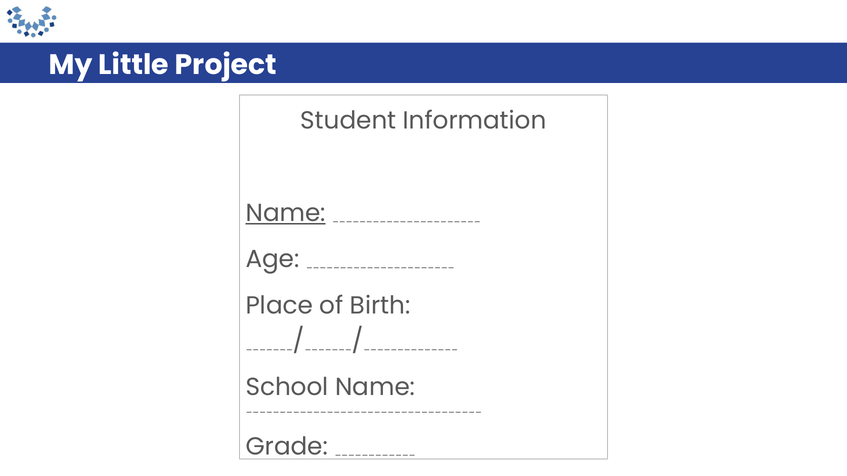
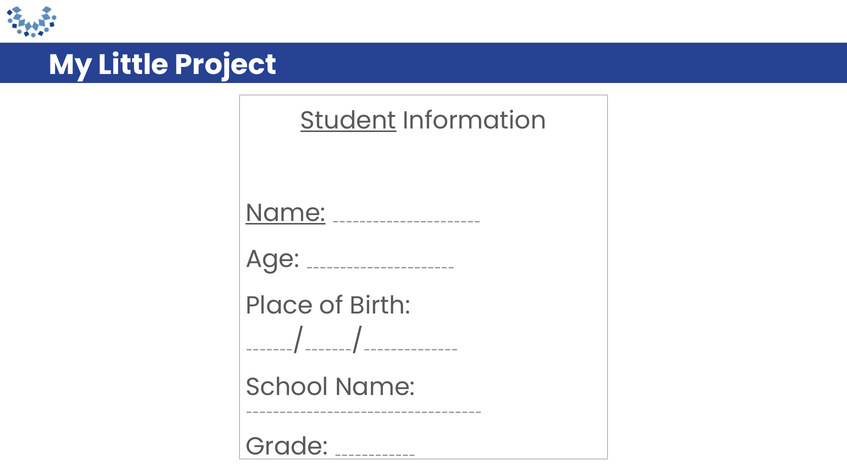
Student underline: none -> present (348, 121)
